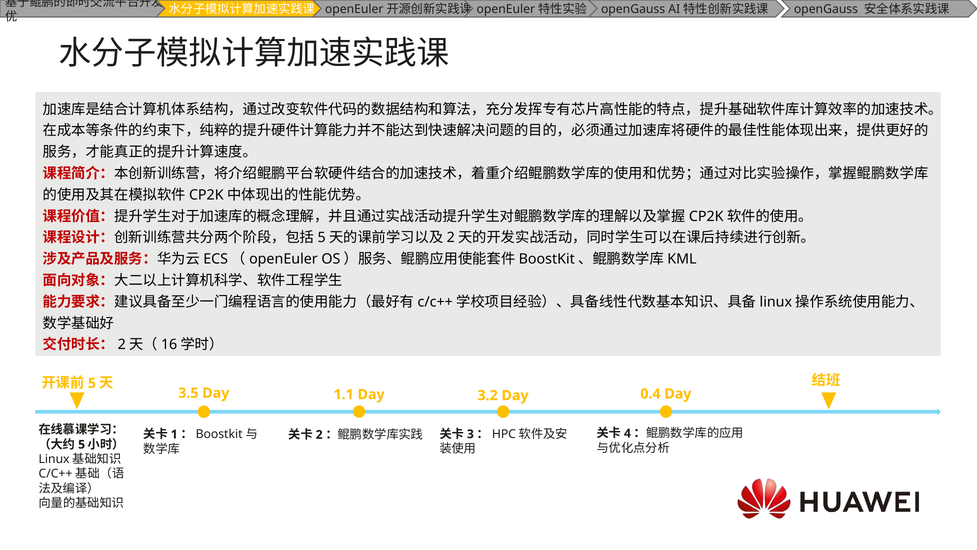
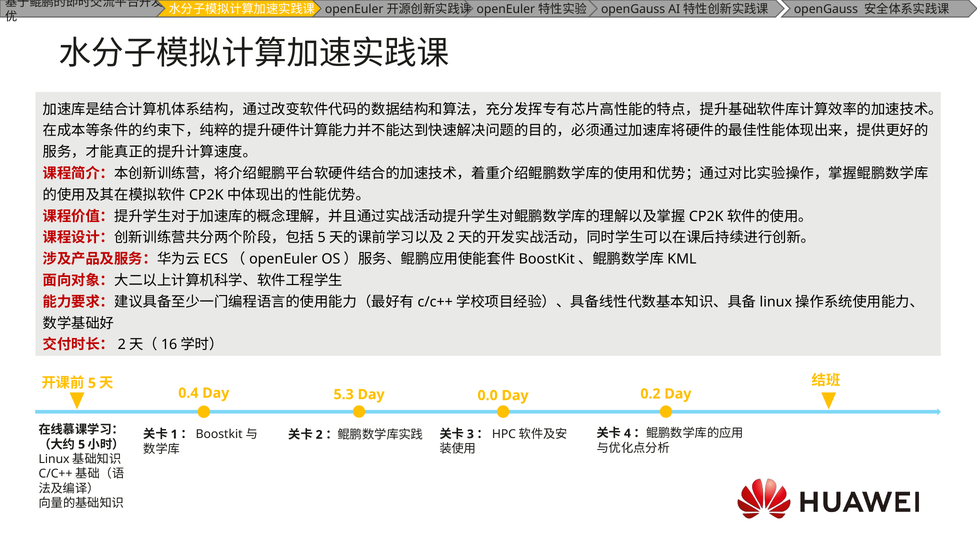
3.5: 3.5 -> 0.4 (188, 393)
0.4: 0.4 -> 0.2 (650, 393)
1.1: 1.1 -> 5.3 (344, 394)
3.2: 3.2 -> 0.0 (488, 395)
